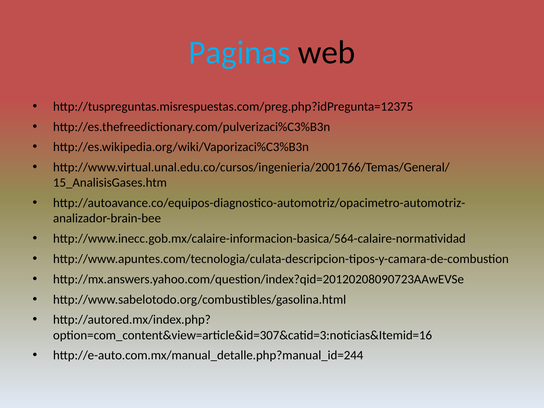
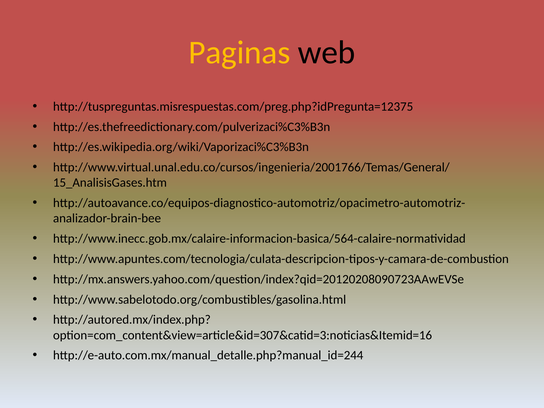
Paginas colour: light blue -> yellow (239, 53)
